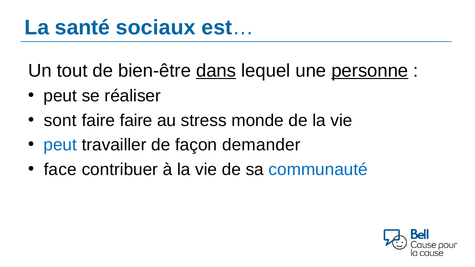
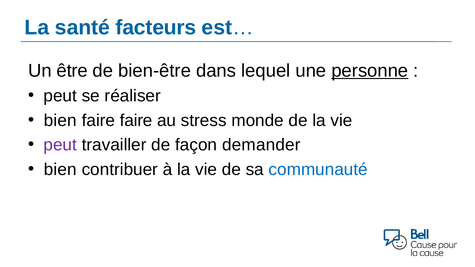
sociaux: sociaux -> facteurs (156, 28)
tout: tout -> être (72, 71)
dans underline: present -> none (216, 71)
sont: sont -> bien (60, 121)
peut colour: blue -> purple (60, 145)
face: face -> bien (60, 170)
